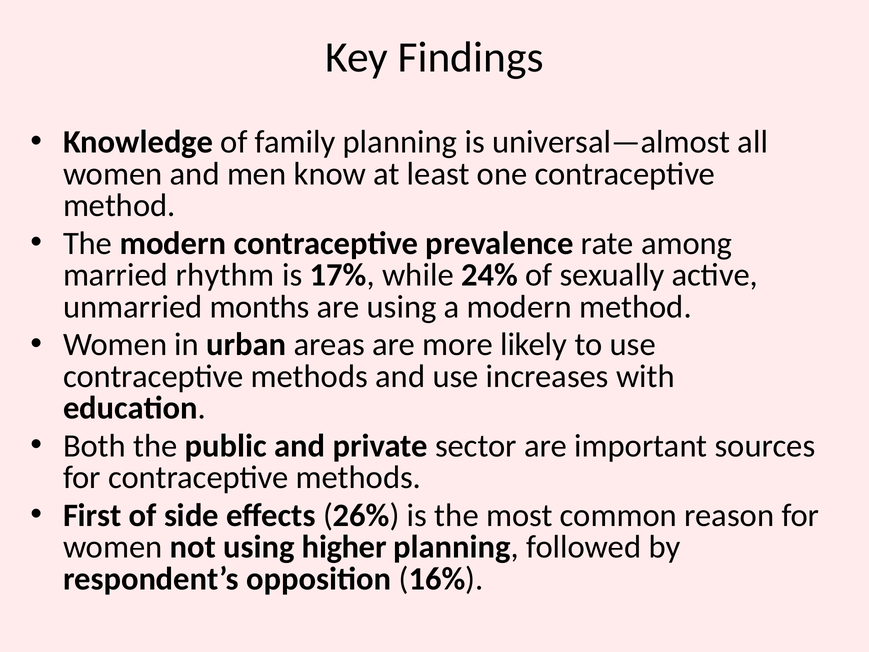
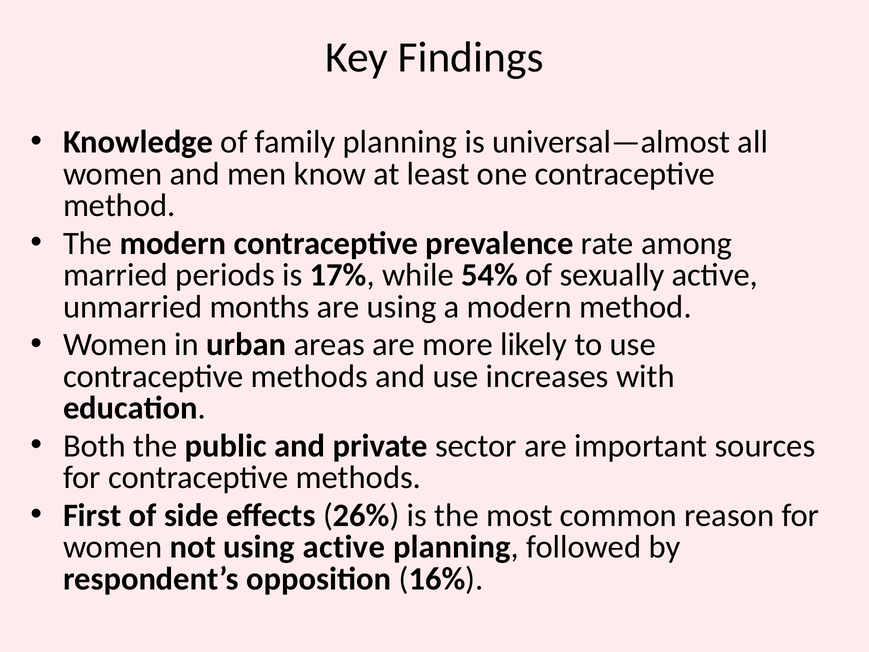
rhythm: rhythm -> periods (225, 275)
24%: 24% -> 54% (490, 275)
using higher: higher -> active (344, 547)
